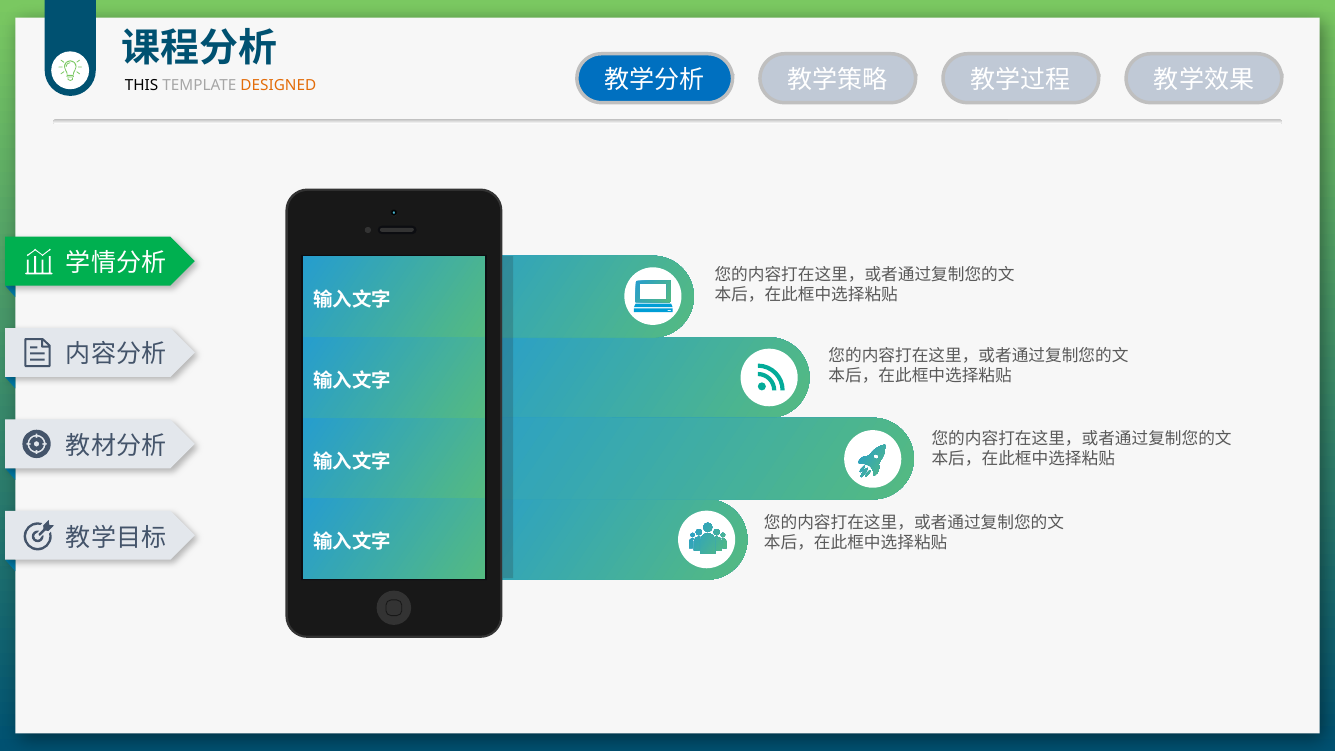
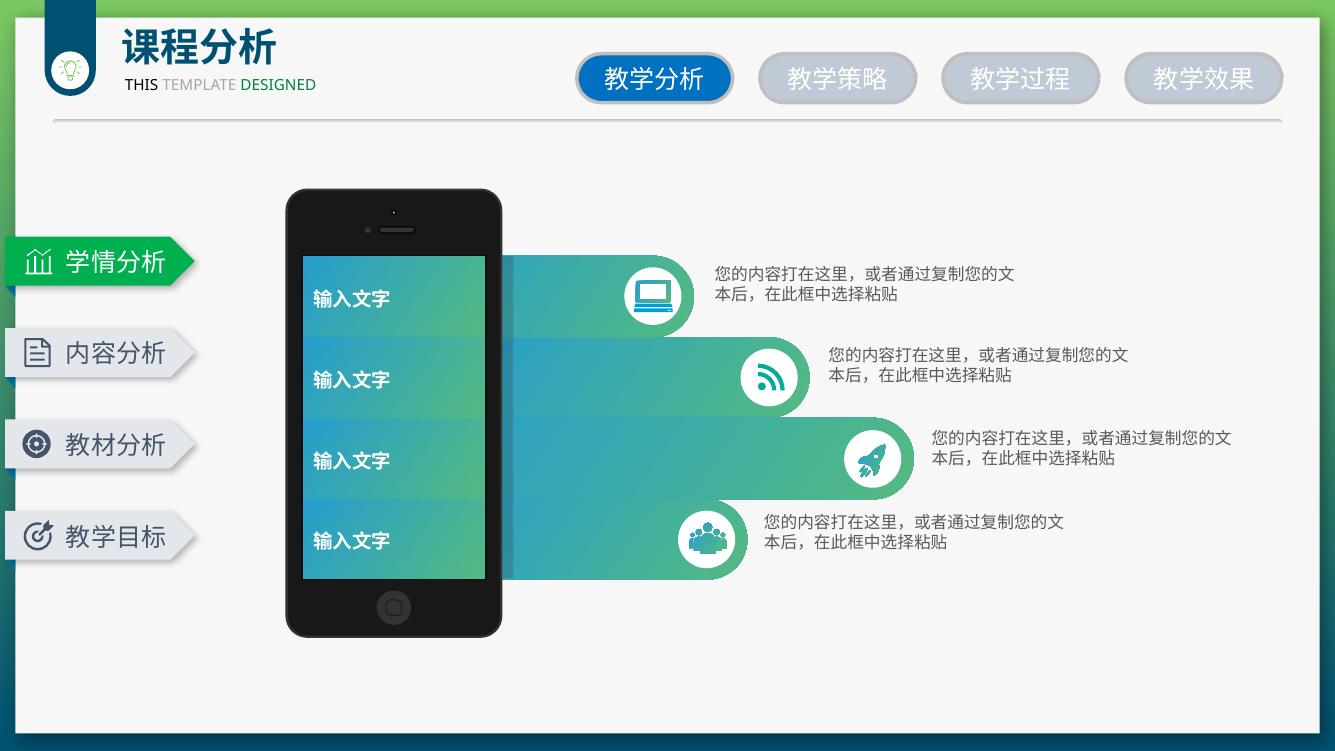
DESIGNED colour: orange -> green (278, 85)
